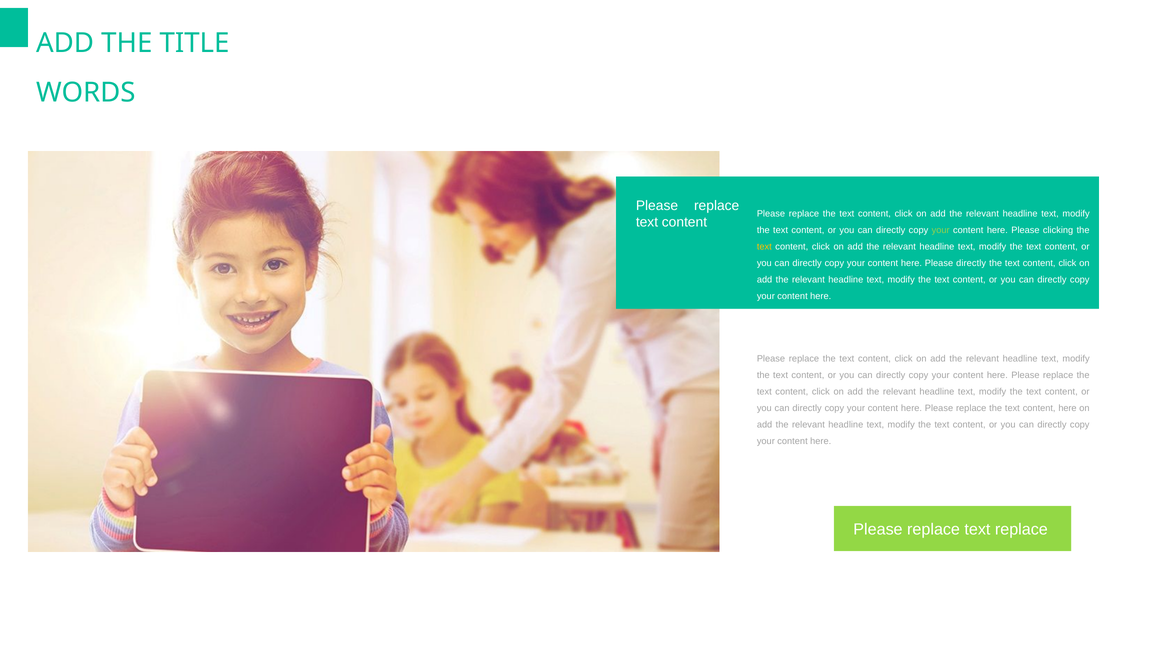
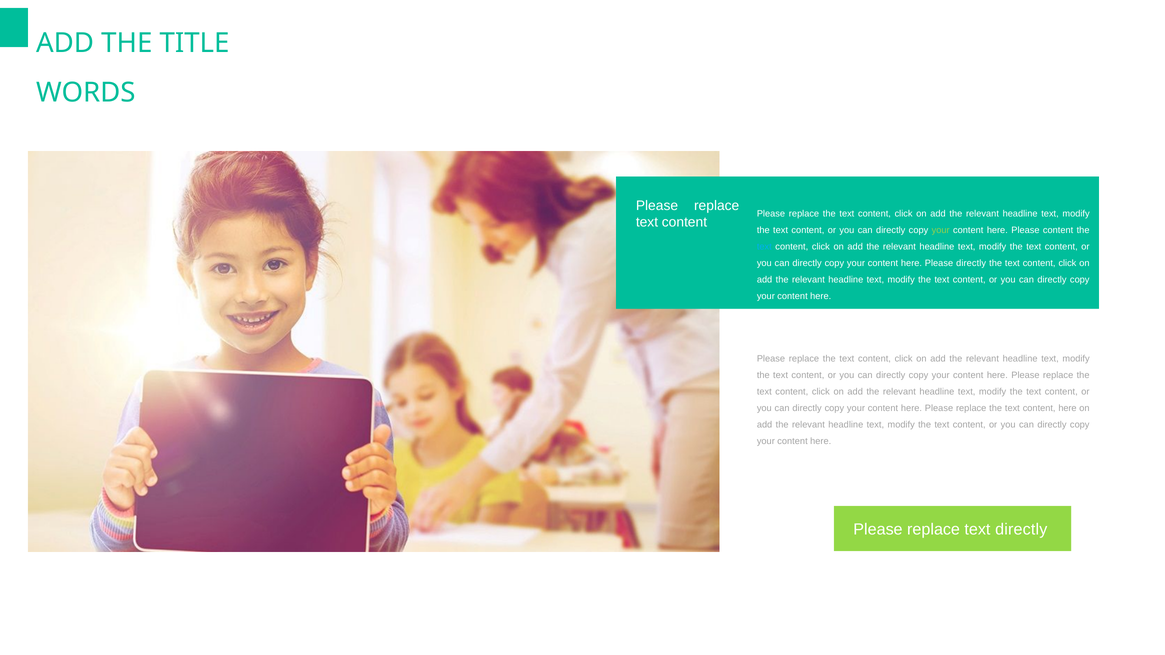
Please clicking: clicking -> content (1058, 230)
text colour: yellow -> light blue (764, 247)
text replace: replace -> directly (1021, 530)
